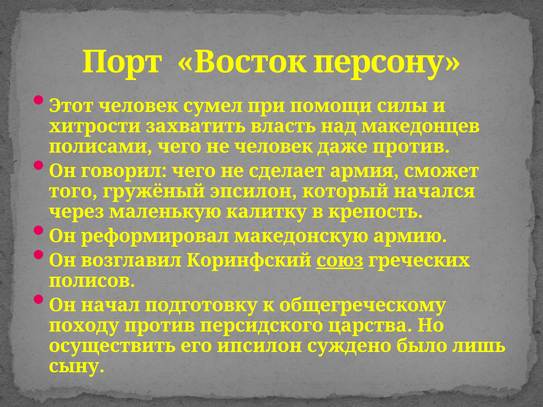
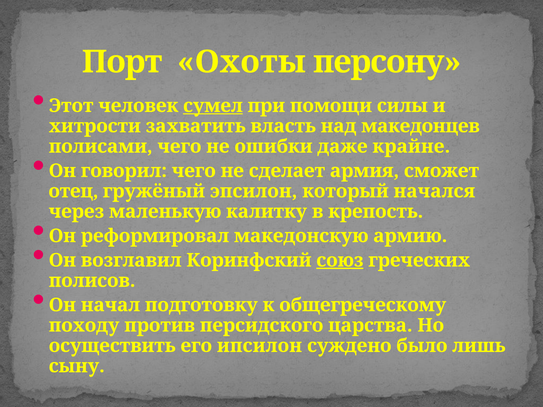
Восток: Восток -> Охоты (241, 62)
сумел underline: none -> present (213, 106)
не человек: человек -> ошибки (274, 147)
даже против: против -> крайне (411, 147)
того: того -> отец (73, 191)
